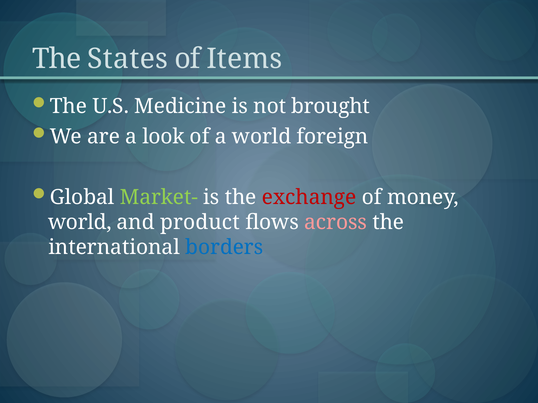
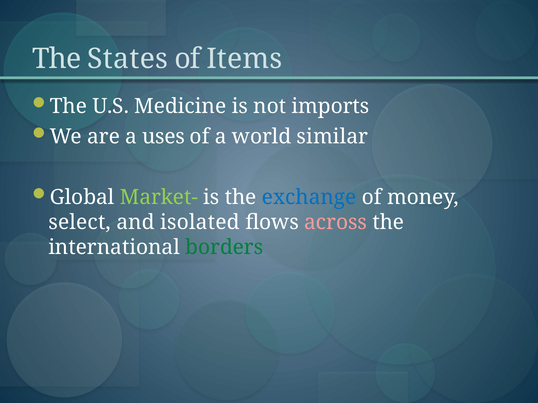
brought: brought -> imports (330, 106)
look: look -> uses (163, 137)
foreign: foreign -> similar (332, 137)
exchange colour: red -> blue (309, 197)
world: world -> select (80, 223)
product: product -> isolated (200, 223)
borders colour: blue -> green (224, 248)
